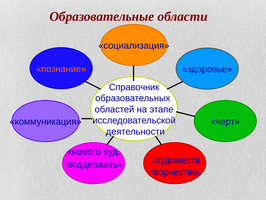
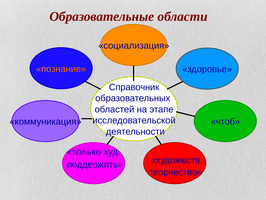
черт: черт -> чтоб (225, 121)
нового: нового -> только (84, 151)
